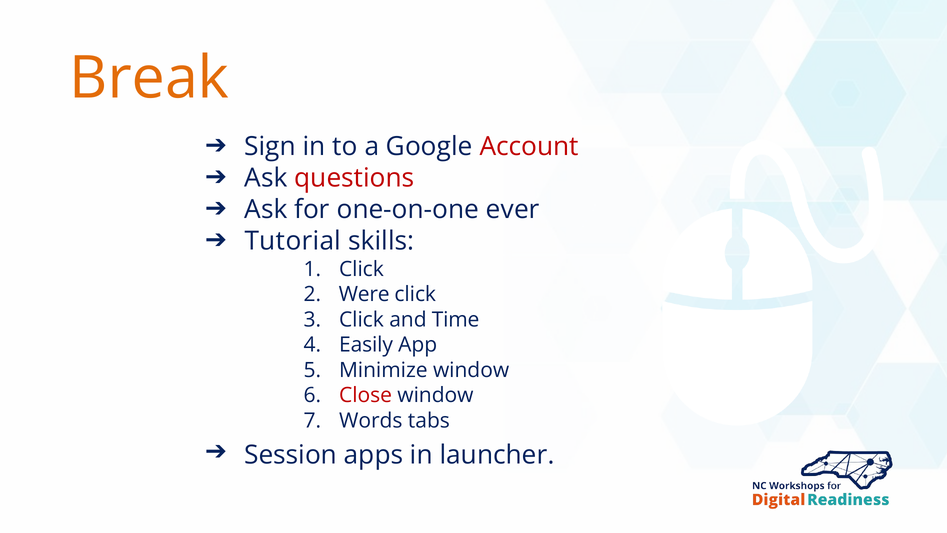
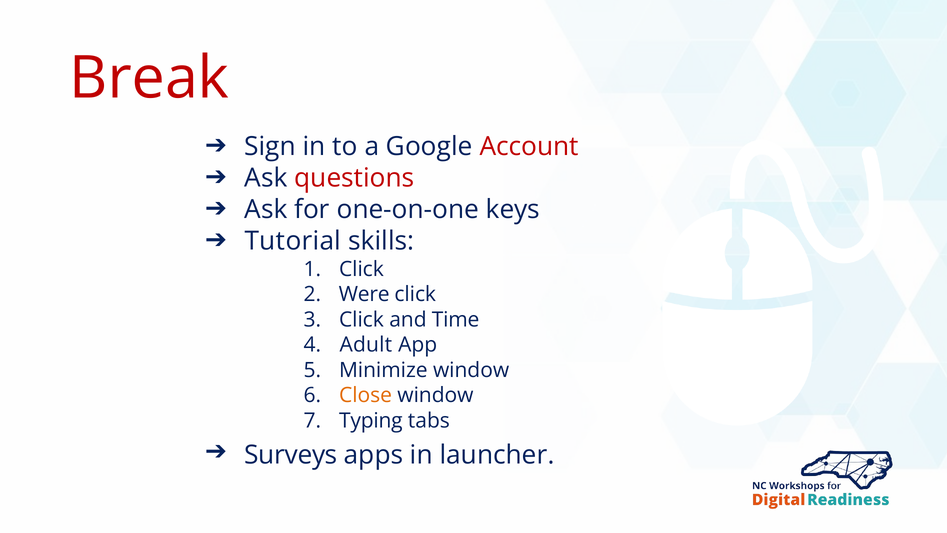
Break colour: orange -> red (149, 78)
ever: ever -> keys (513, 209)
Easily: Easily -> Adult (366, 345)
Close colour: red -> orange (366, 395)
Words: Words -> Typing (371, 421)
Session: Session -> Surveys (291, 455)
